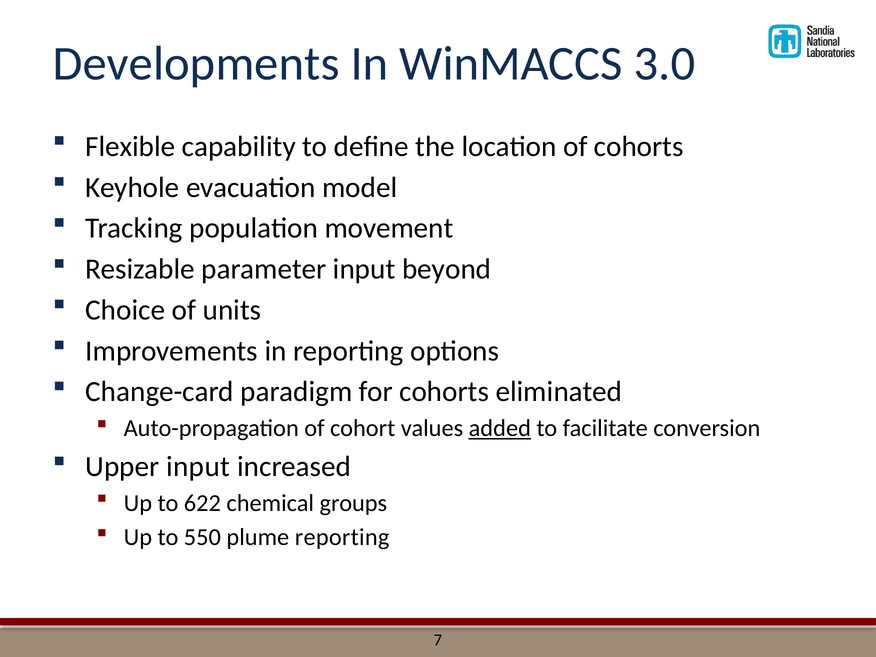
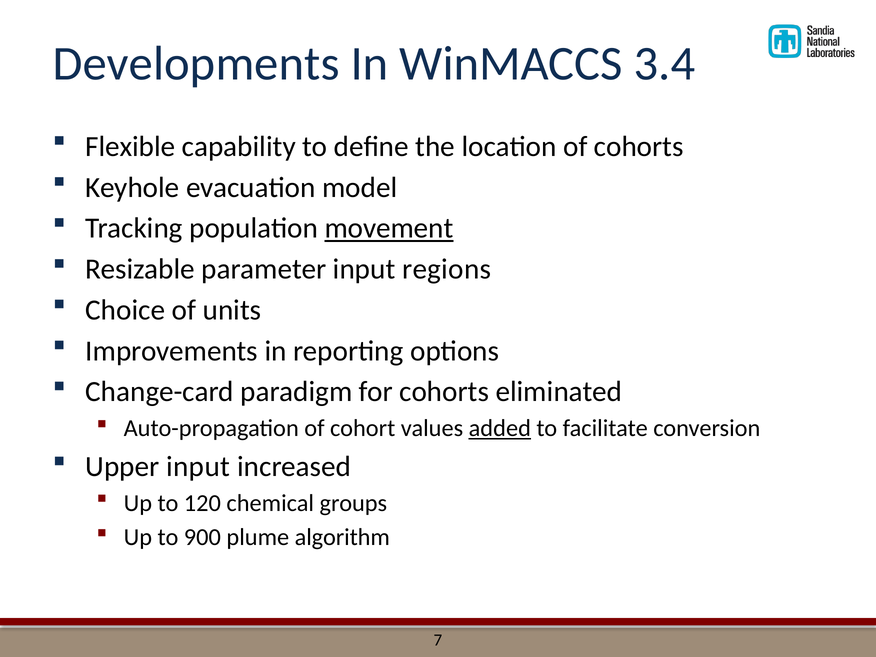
3.0: 3.0 -> 3.4 (664, 64)
movement underline: none -> present (389, 228)
beyond: beyond -> regions (447, 269)
622: 622 -> 120 (202, 503)
550: 550 -> 900 (202, 537)
plume reporting: reporting -> algorithm (342, 537)
